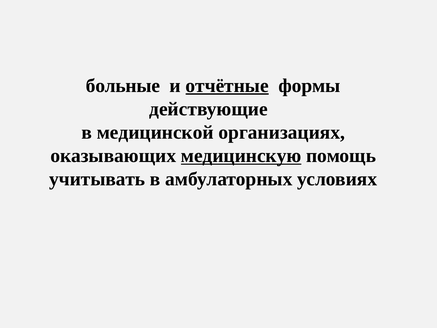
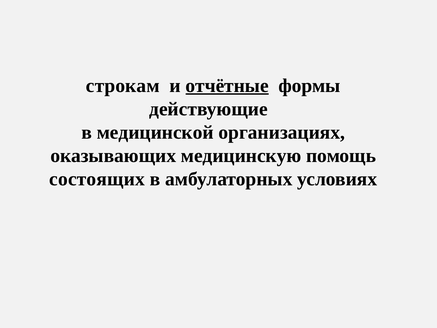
больные: больные -> строкам (123, 86)
медицинскую underline: present -> none (241, 156)
учитывать: учитывать -> состоящих (97, 179)
